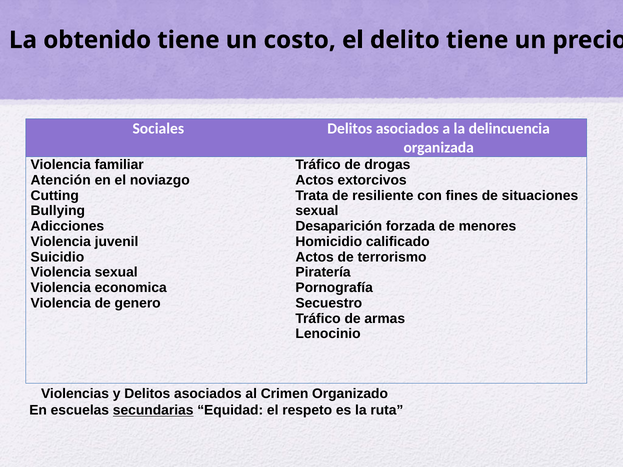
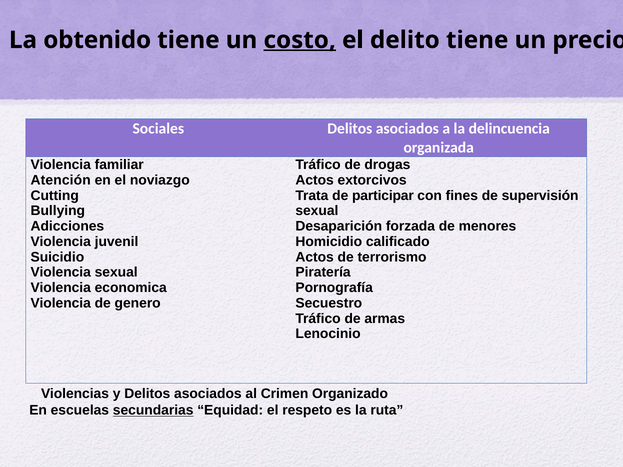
costo underline: none -> present (300, 40)
resiliente: resiliente -> participar (383, 196)
situaciones: situaciones -> supervisión (540, 196)
